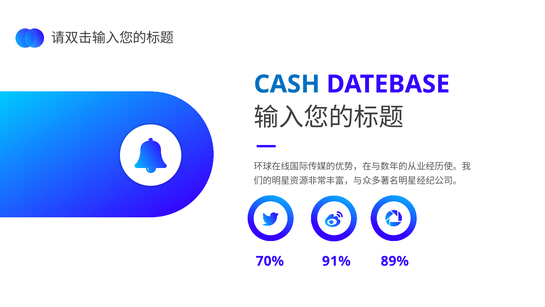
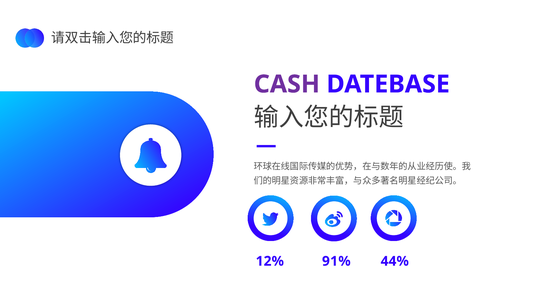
CASH colour: blue -> purple (287, 84)
70%: 70% -> 12% (270, 261)
89%: 89% -> 44% (395, 261)
